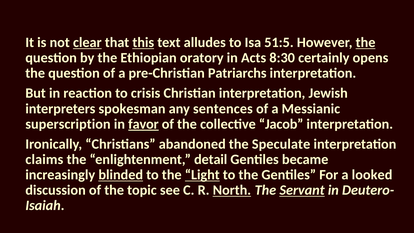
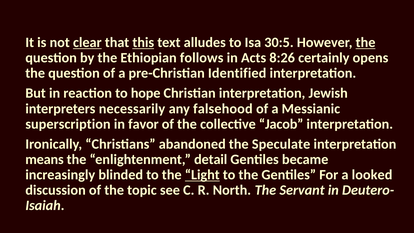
51:5: 51:5 -> 30:5 (279, 43)
oratory: oratory -> follows (202, 58)
8:30: 8:30 -> 8:26 (282, 58)
Patriarchs: Patriarchs -> Identified (237, 73)
crisis: crisis -> hope (146, 93)
spokesman: spokesman -> necessarily (132, 109)
sentences: sentences -> falsehood (223, 109)
favor underline: present -> none (143, 124)
claims: claims -> means (44, 159)
blinded underline: present -> none (121, 175)
North underline: present -> none (232, 190)
Servant underline: present -> none (302, 190)
